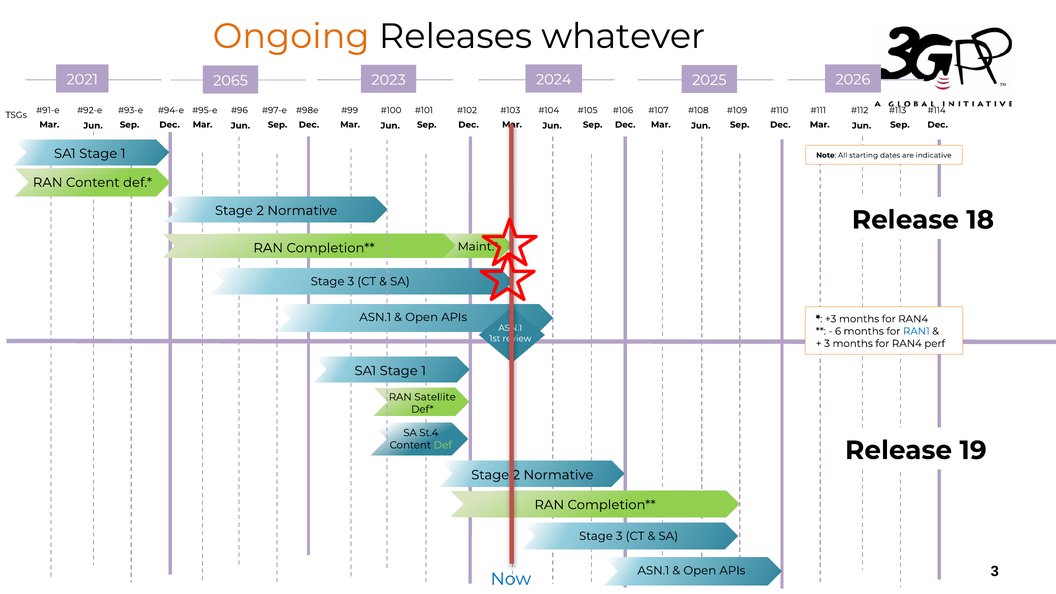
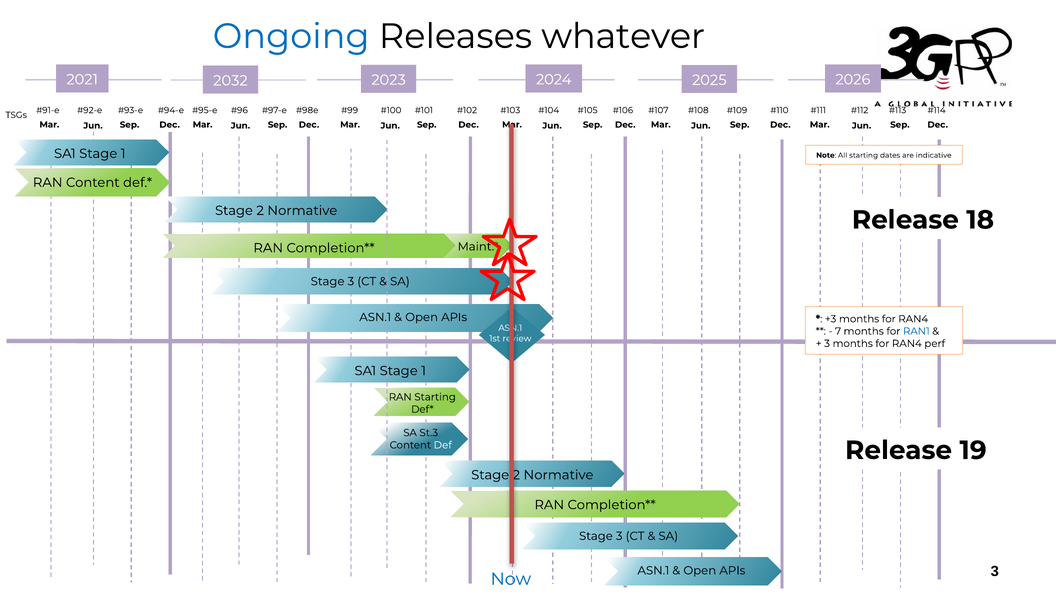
Ongoing colour: orange -> blue (291, 36)
2065: 2065 -> 2032 (230, 81)
6: 6 -> 7 (838, 331)
RAN Satellite: Satellite -> Starting (435, 397)
St.4: St.4 -> St.3 (429, 433)
Def colour: light green -> white (443, 445)
